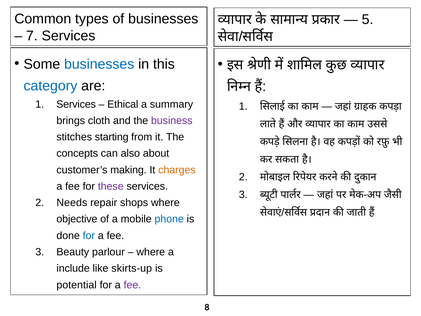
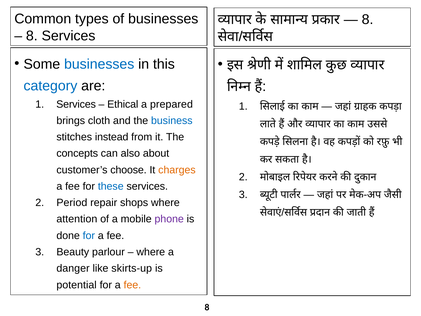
5: 5 -> 8 (368, 20)
7: 7 -> 8 (32, 36)
summary: summary -> prepared (171, 104)
business colour: purple -> blue (172, 121)
starting: starting -> instead (112, 137)
making: making -> choose (128, 170)
these colour: purple -> blue (111, 186)
Needs: Needs -> Period (72, 203)
objective: objective -> attention (77, 219)
phone colour: blue -> purple (169, 219)
include: include -> danger (73, 268)
fee colour: purple -> orange (132, 285)
